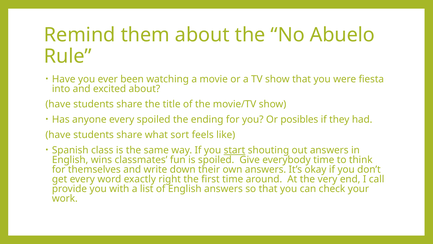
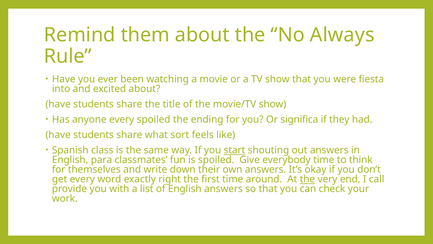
Abuelo: Abuelo -> Always (342, 35)
posibles: posibles -> significa (299, 119)
wins: wins -> para (101, 160)
the underline: none -> present (307, 179)
